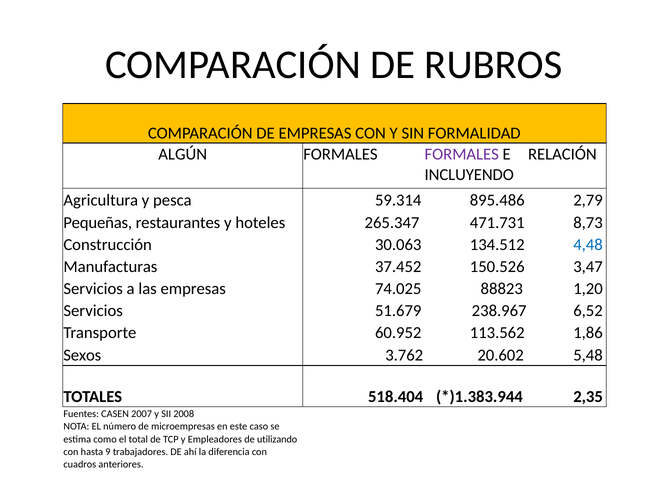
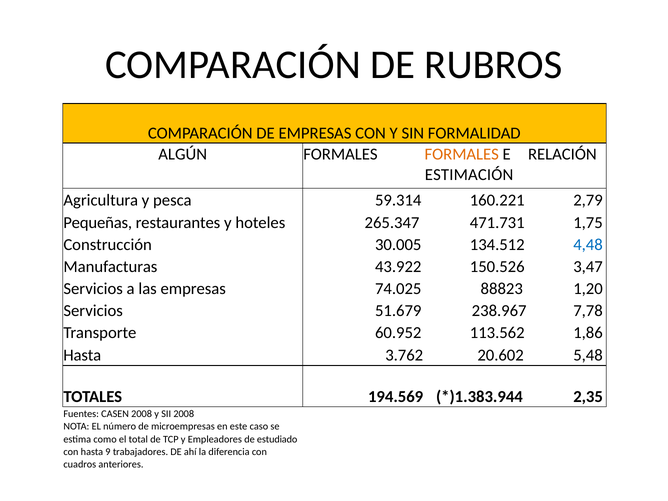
FORMALES colour: purple -> orange (462, 154)
INCLUYENDO: INCLUYENDO -> ESTIMACIÓN (469, 175)
895.486: 895.486 -> 160.221 (497, 200)
8,73: 8,73 -> 1,75 (588, 223)
30.063: 30.063 -> 30.005 (398, 245)
37.452: 37.452 -> 43.922 (398, 267)
6,52: 6,52 -> 7,78 (588, 311)
Sexos: Sexos -> Hasta (82, 355)
518.404: 518.404 -> 194.569 (396, 397)
CASEN 2007: 2007 -> 2008 (142, 414)
utilizando: utilizando -> estudiado (277, 439)
